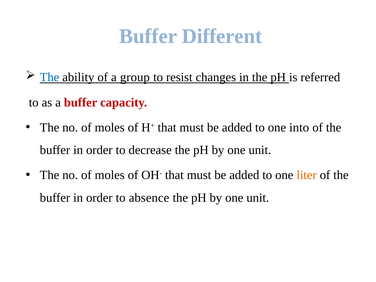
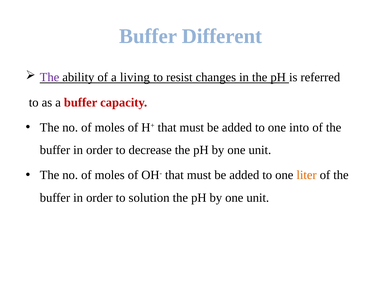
The colour: blue -> purple (50, 77)
group: group -> living (135, 77)
absence: absence -> solution (149, 198)
